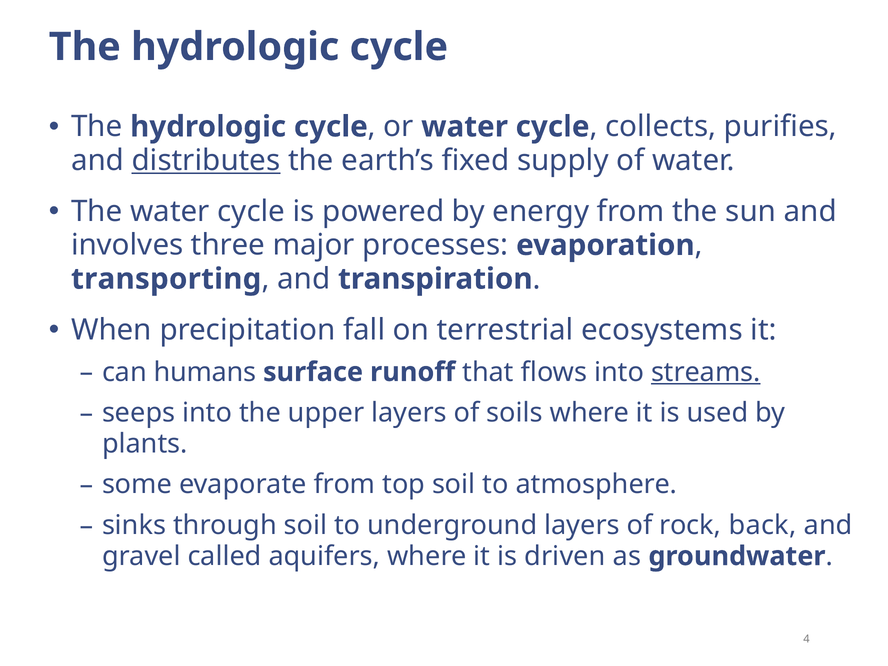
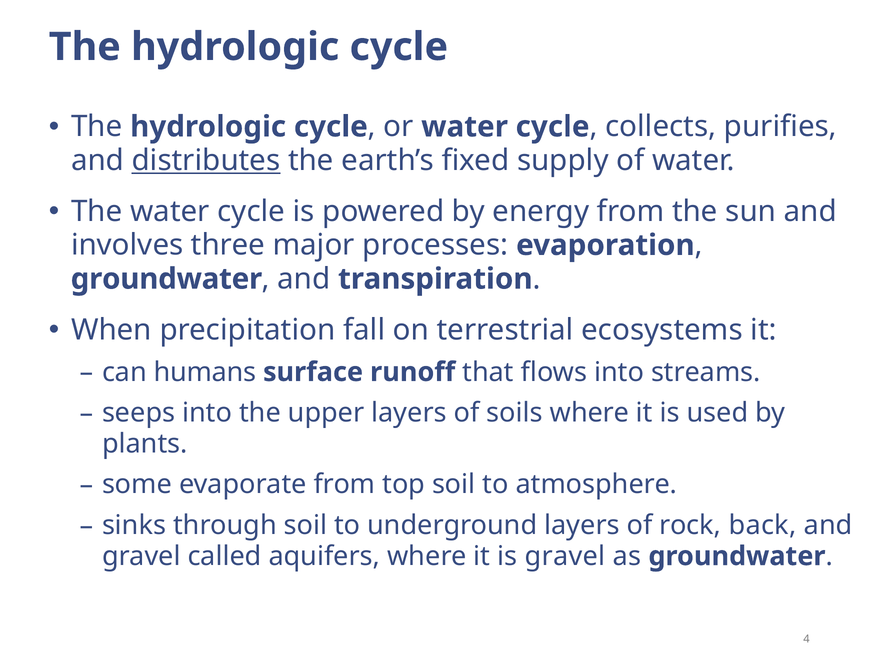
transporting: transporting -> groundwater (166, 279)
streams underline: present -> none (706, 372)
is driven: driven -> gravel (565, 556)
